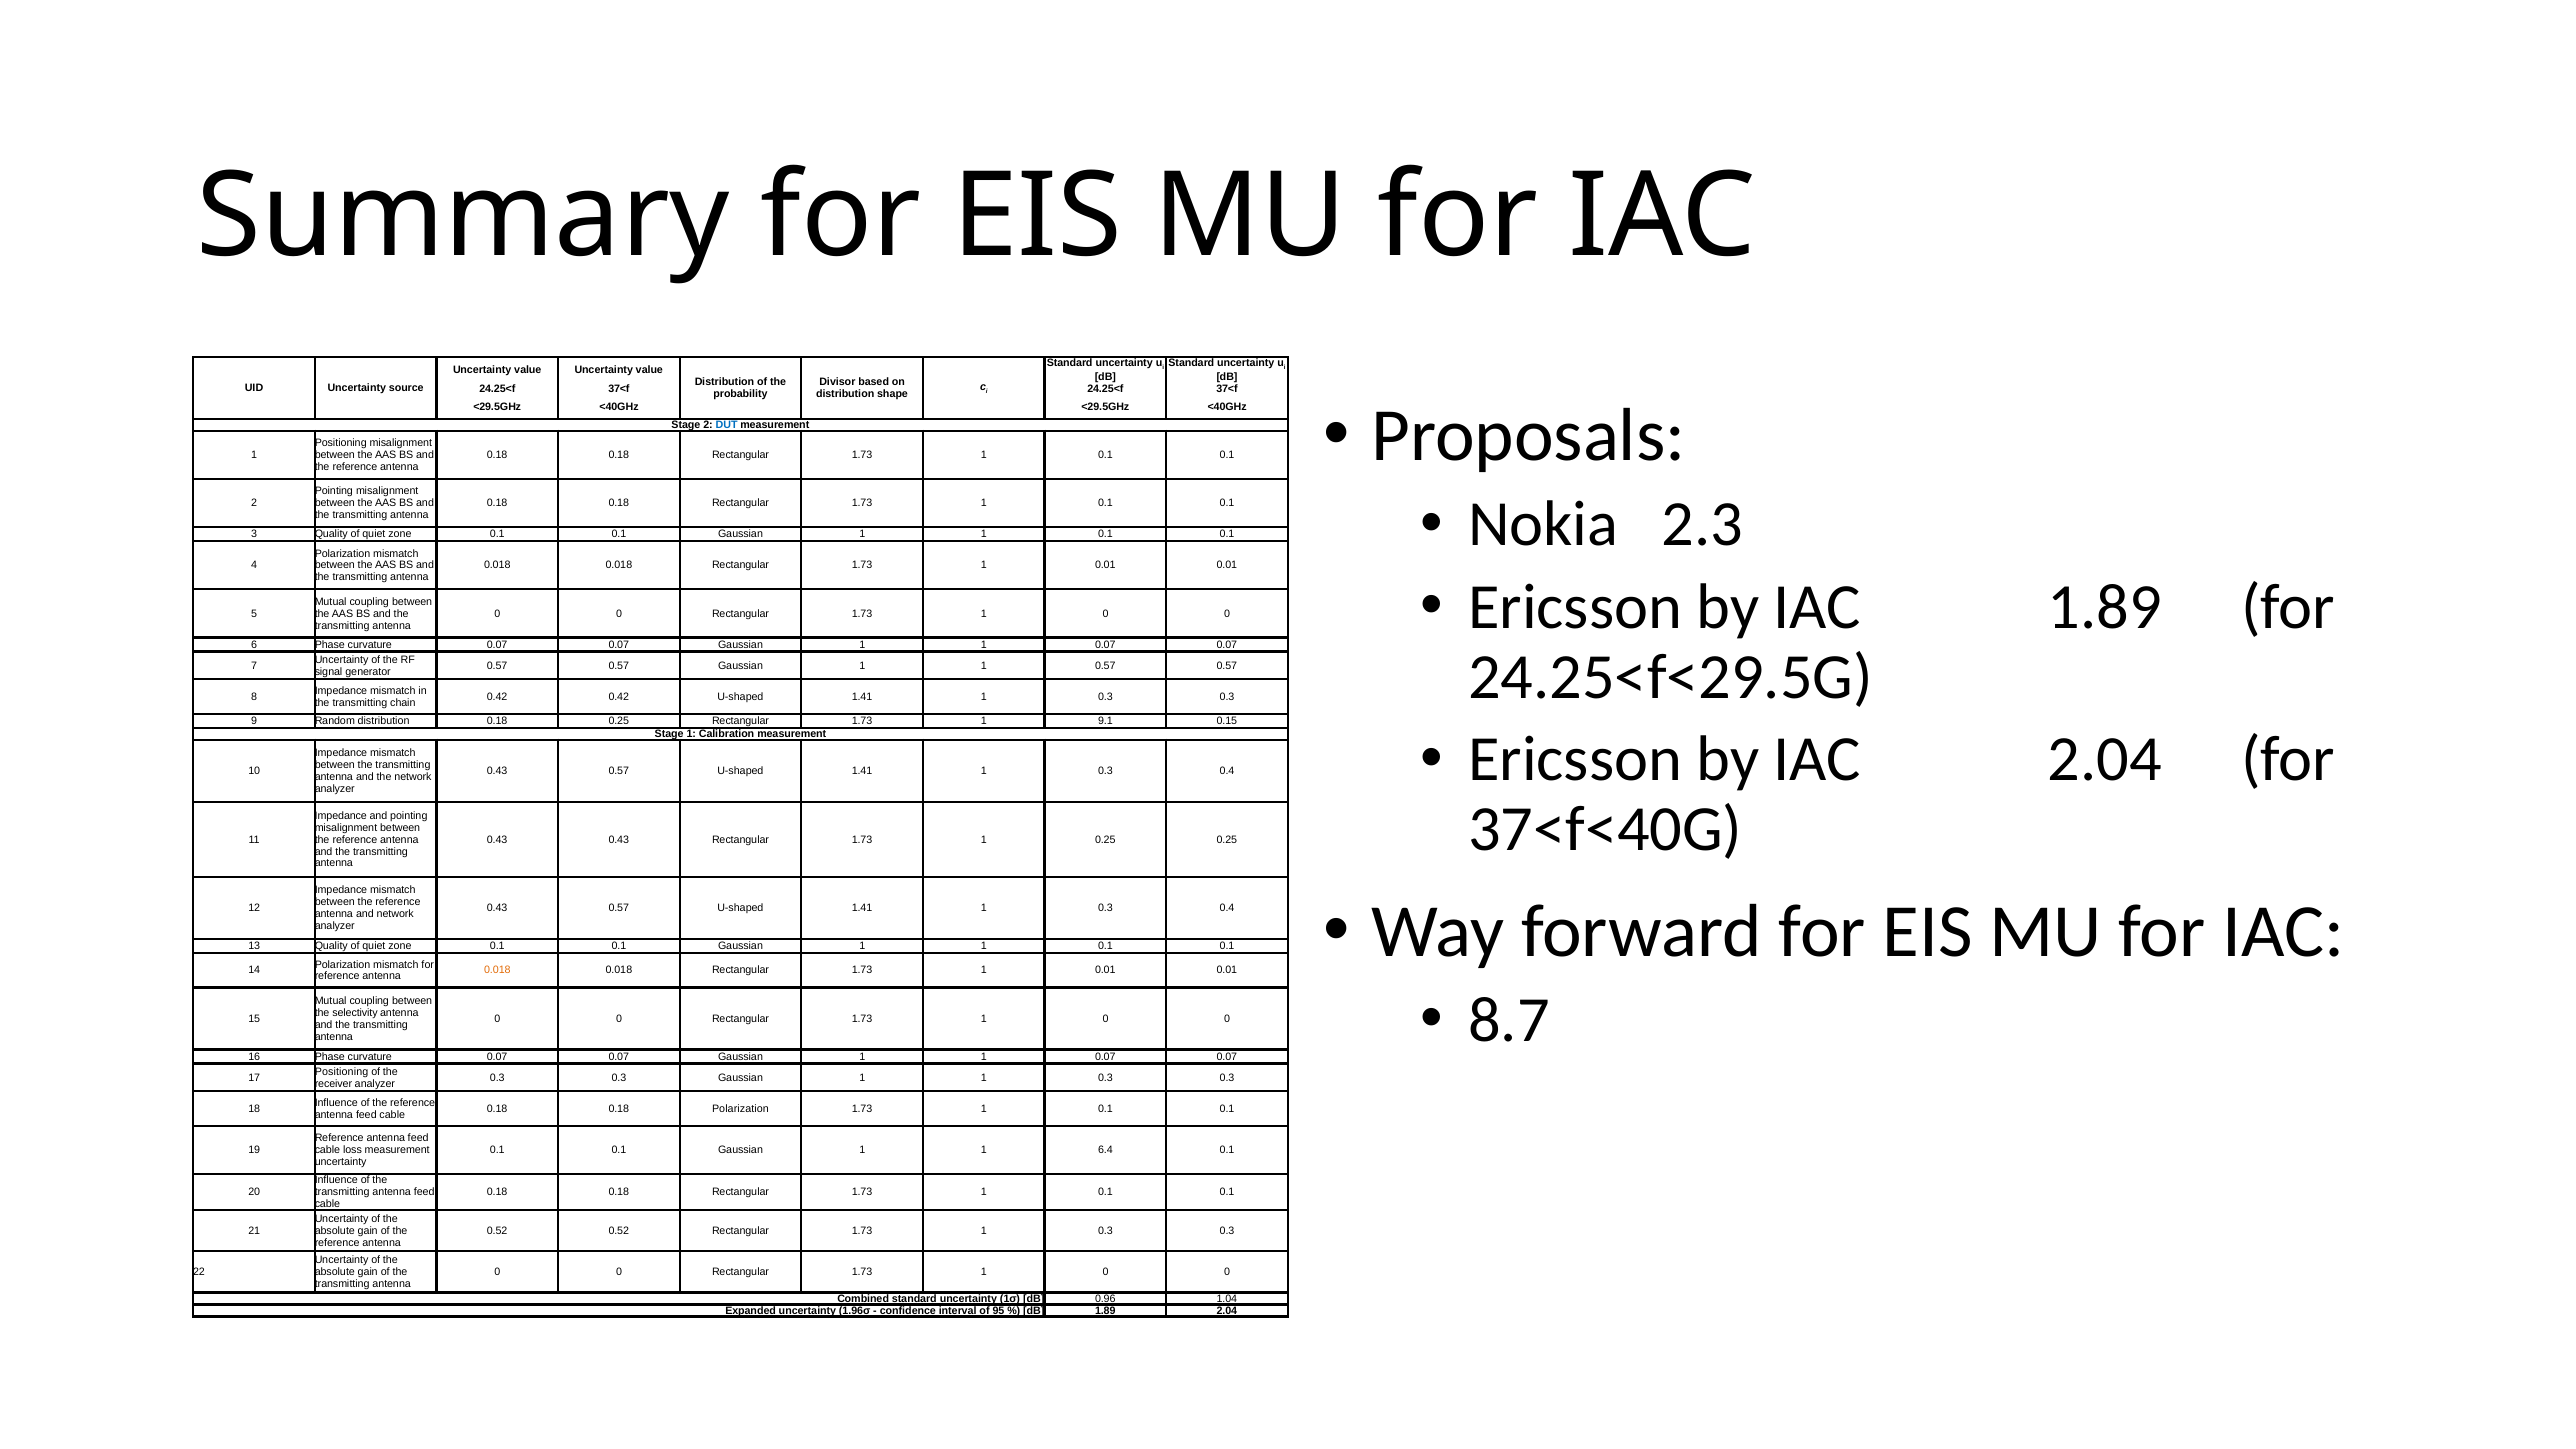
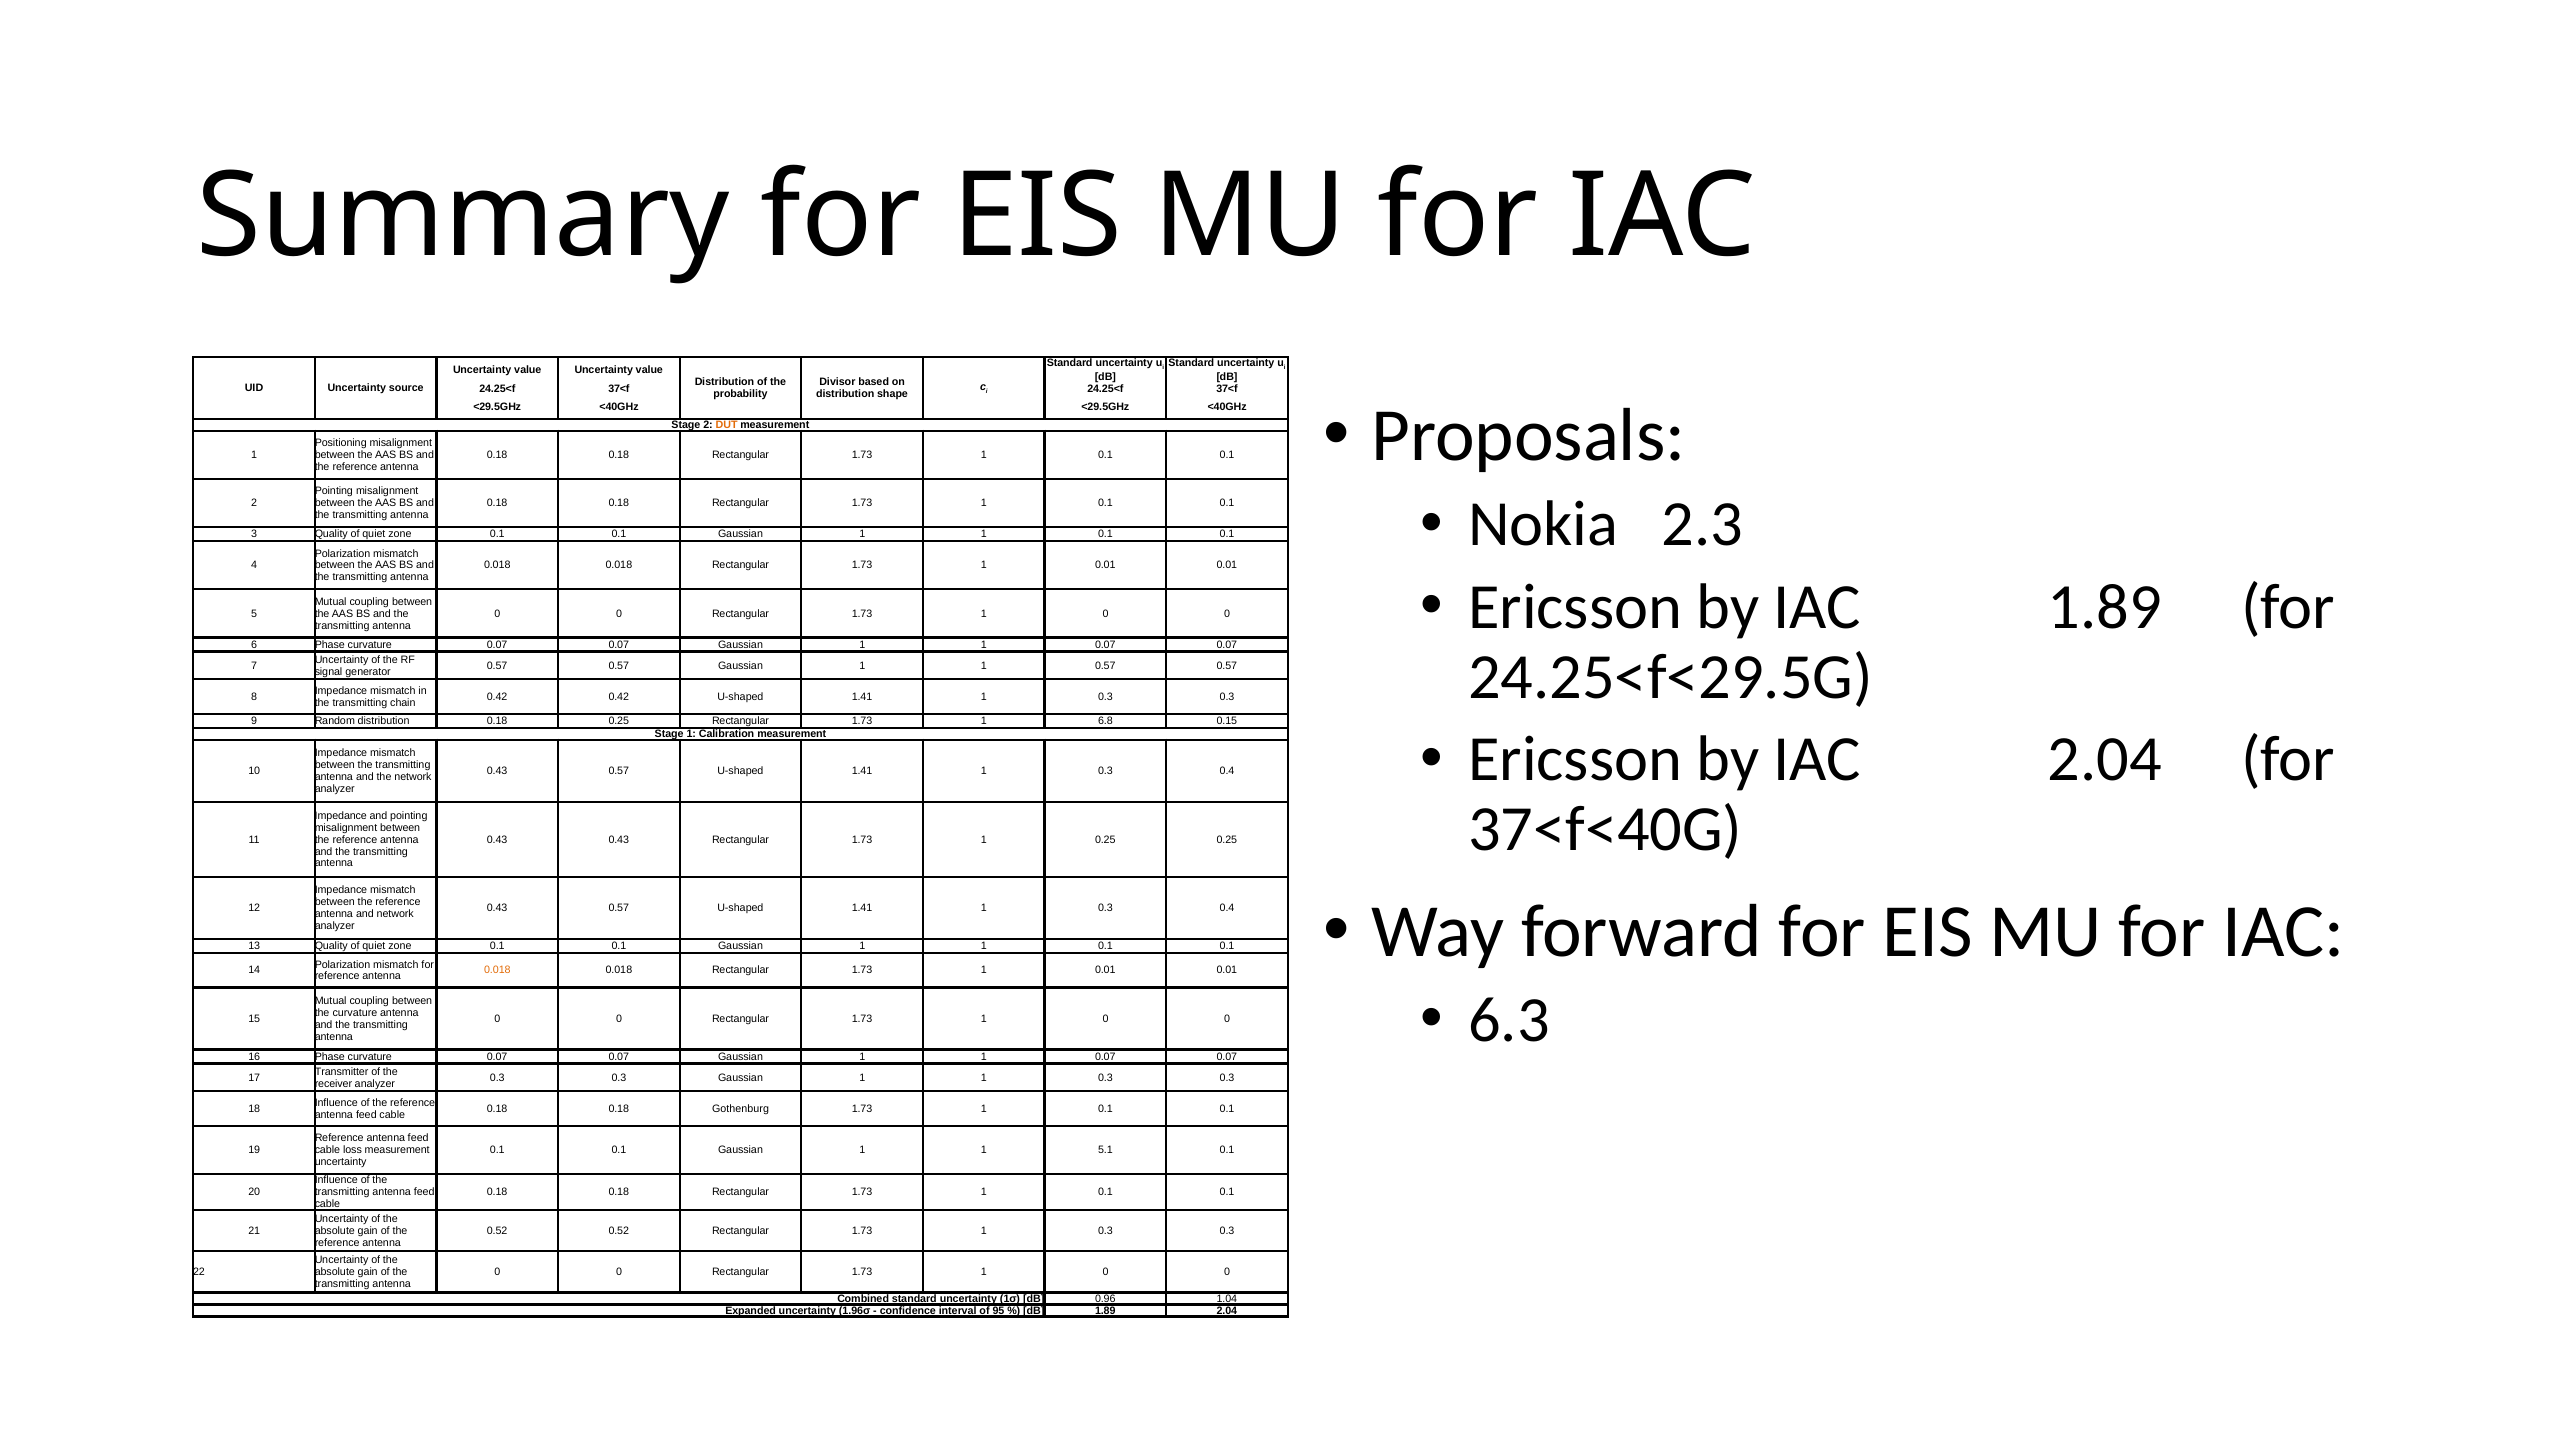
DUT colour: blue -> orange (727, 425)
9.1: 9.1 -> 6.8 (1105, 721)
8.7: 8.7 -> 6.3 (1509, 1020)
the selectivity: selectivity -> curvature (355, 1013)
Positioning: Positioning -> Transmitter (342, 1072)
0.18 Polarization: Polarization -> Gothenburg (740, 1109)
6.4: 6.4 -> 5.1 (1105, 1150)
